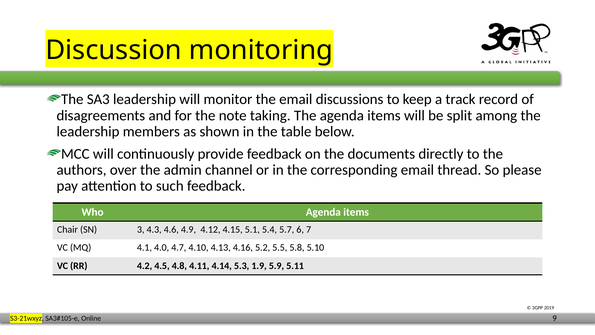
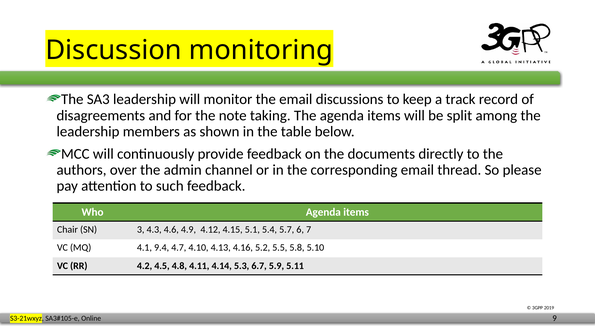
4.0: 4.0 -> 9.4 (162, 247)
1.9: 1.9 -> 6.7 (259, 265)
